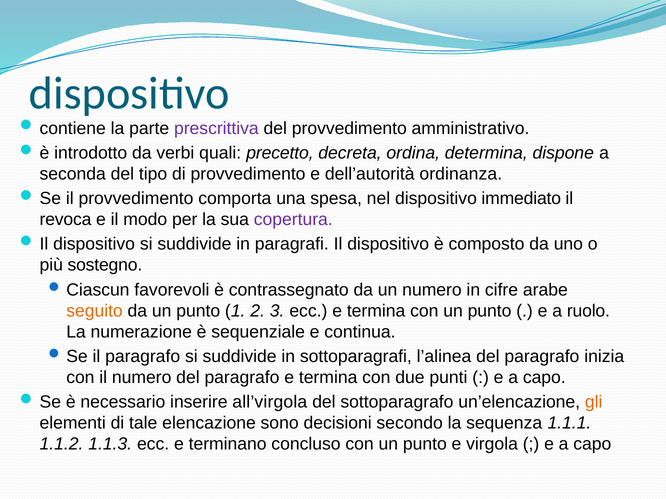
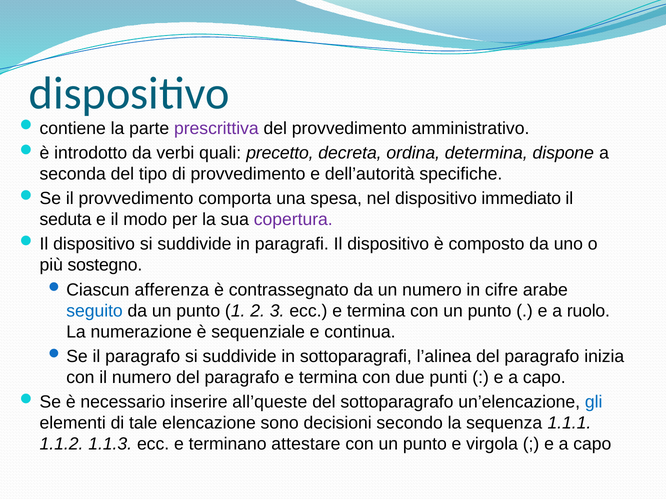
ordinanza: ordinanza -> specifiche (461, 174)
revoca: revoca -> seduta (66, 220)
favorevoli: favorevoli -> afferenza (172, 290)
seguito colour: orange -> blue (95, 311)
all’virgola: all’virgola -> all’queste (270, 402)
gli colour: orange -> blue (594, 402)
concluso: concluso -> attestare (306, 445)
